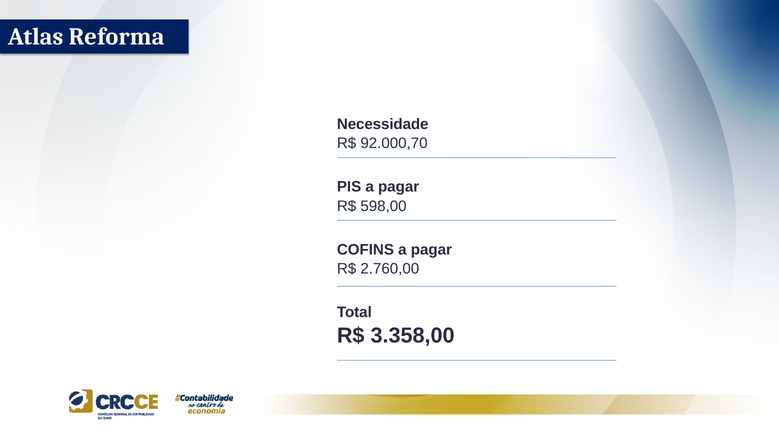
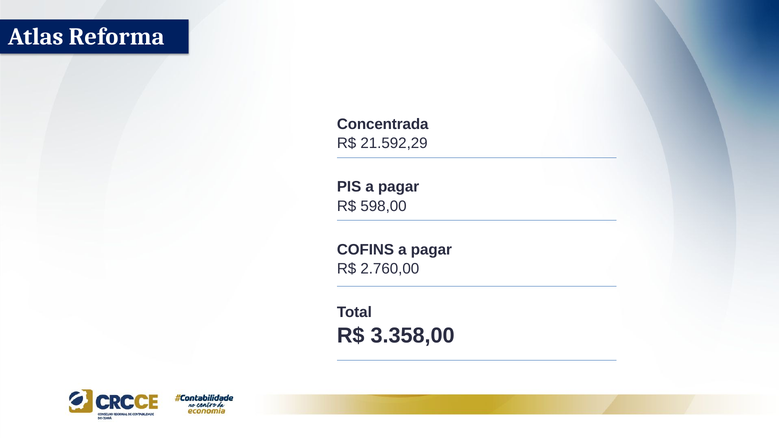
Necessidade: Necessidade -> Concentrada (383, 124)
92.000,70: 92.000,70 -> 21.592,29 (394, 144)
